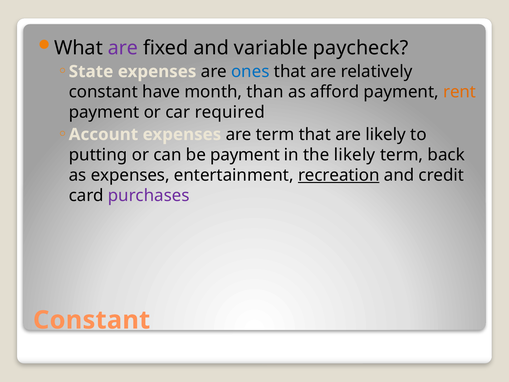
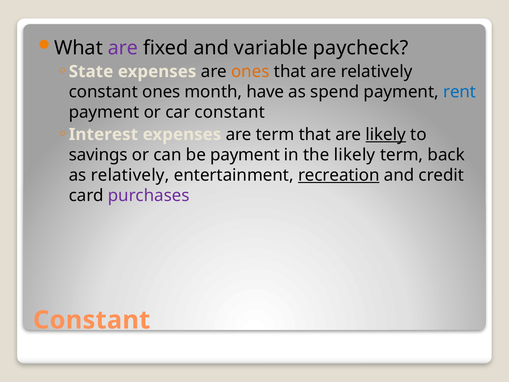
ones colour: blue -> orange (250, 72)
constant have: have -> ones (161, 92)
than: than -> have (265, 92)
afford: afford -> spend (335, 92)
rent colour: orange -> blue (460, 92)
car required: required -> constant (230, 112)
Account: Account -> Interest (103, 134)
likely underline: none -> present (386, 134)
putting: putting -> savings (98, 155)
as expenses: expenses -> relatively (130, 175)
